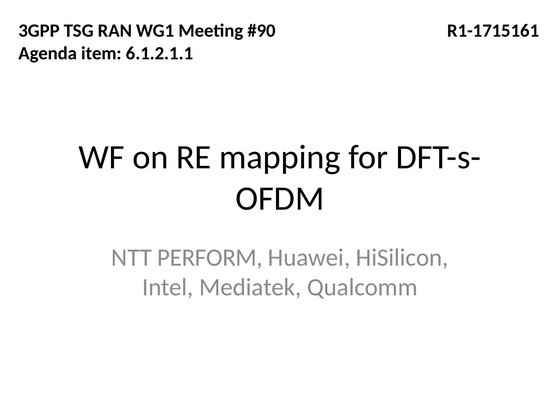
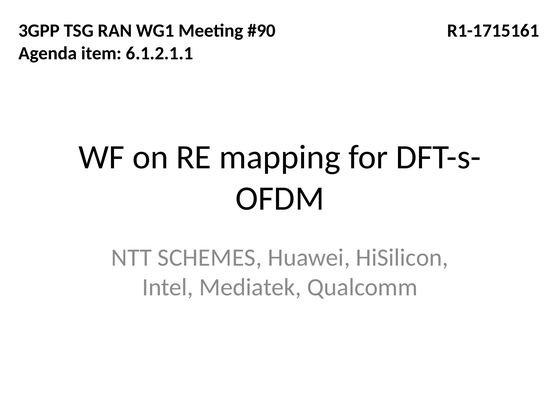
PERFORM: PERFORM -> SCHEMES (210, 257)
